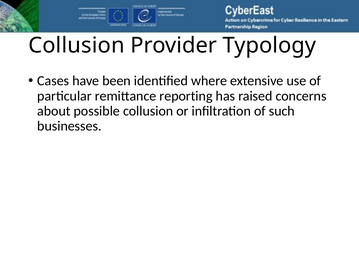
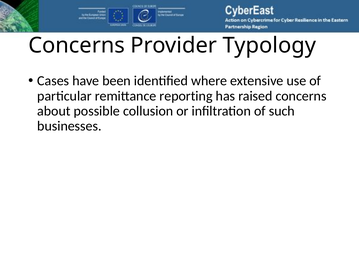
Collusion: Collusion -> Concerns (77, 46)
